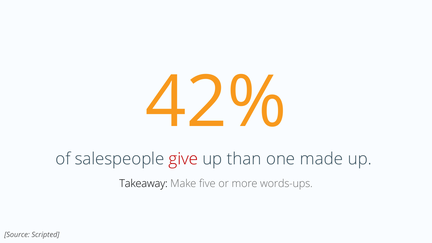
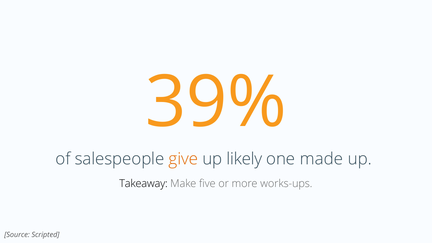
42%: 42% -> 39% (216, 103)
give colour: red -> orange (183, 159)
than: than -> likely (244, 159)
words-ups: words-ups -> works-ups (286, 184)
